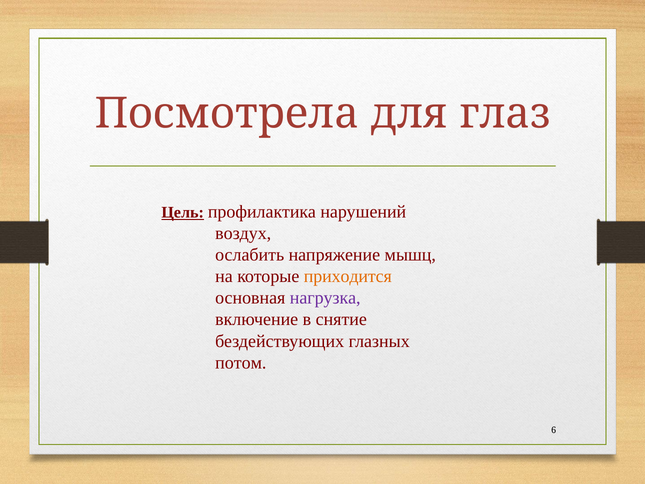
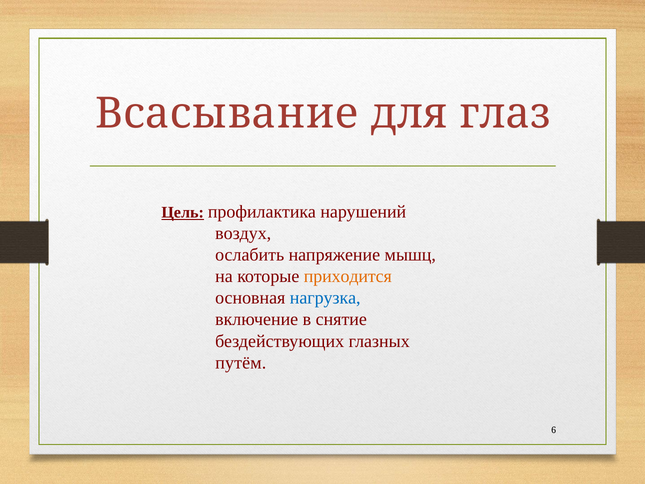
Посмотрела: Посмотрела -> Всасывание (227, 114)
нагрузка colour: purple -> blue (325, 298)
потом: потом -> путём (241, 362)
